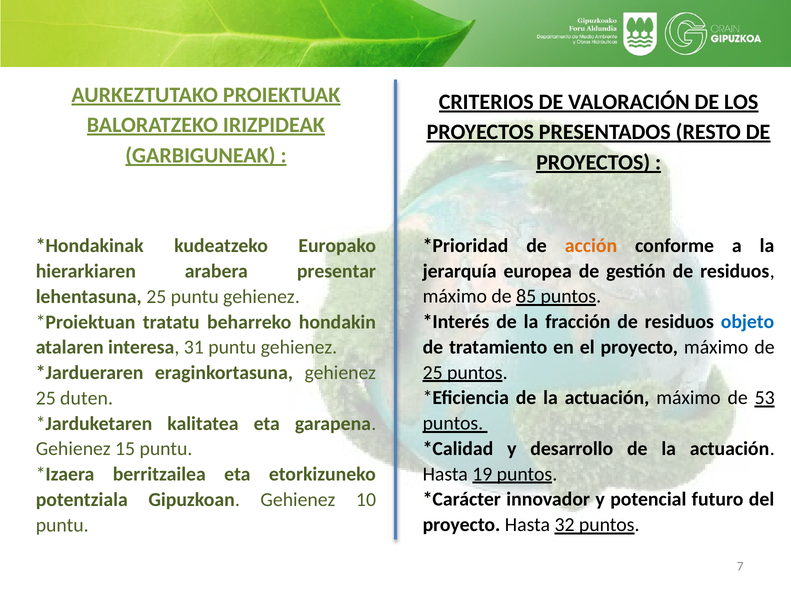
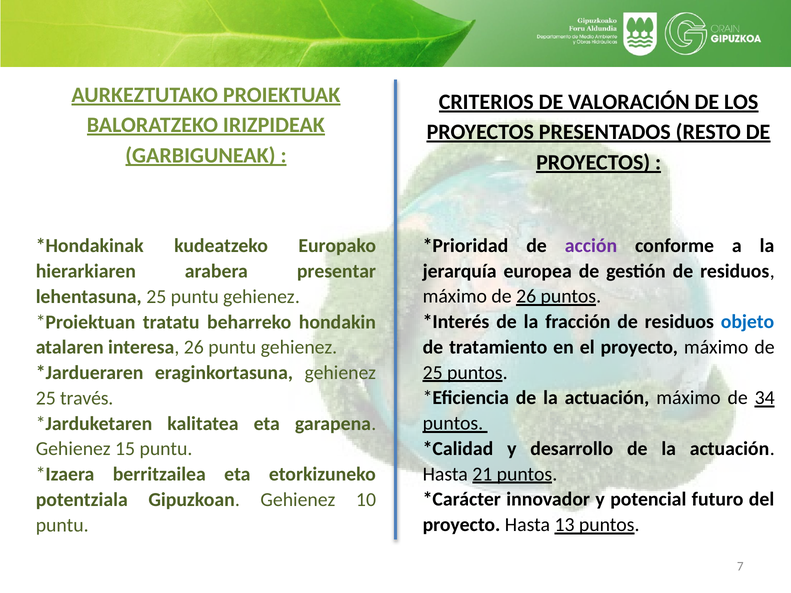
acción colour: orange -> purple (591, 246)
de 85: 85 -> 26 (526, 297)
interesa 31: 31 -> 26 (194, 348)
53: 53 -> 34 (765, 398)
duten: duten -> través (87, 398)
19: 19 -> 21 (482, 474)
32: 32 -> 13 (565, 525)
